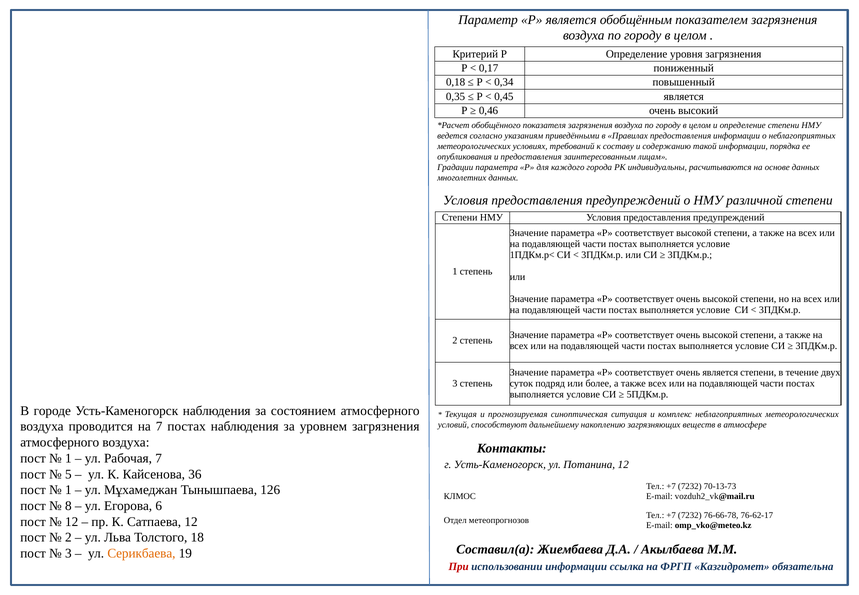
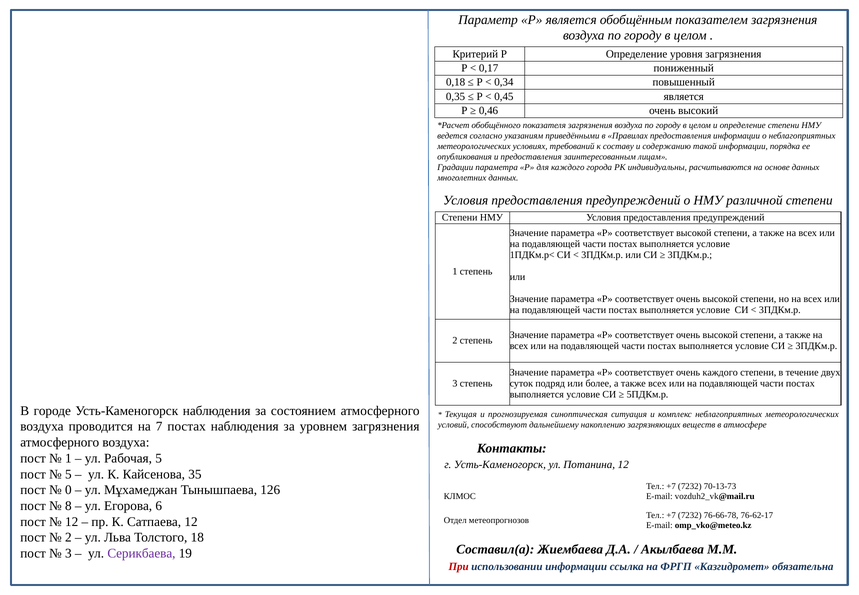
очень является: является -> каждого (720, 372)
Рабочая 7: 7 -> 5 (159, 458)
36: 36 -> 35 (195, 474)
1: 1 -> 0 (68, 490)
Серикбаева colour: orange -> purple (141, 553)
